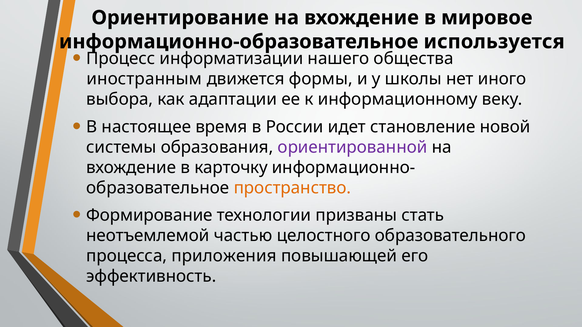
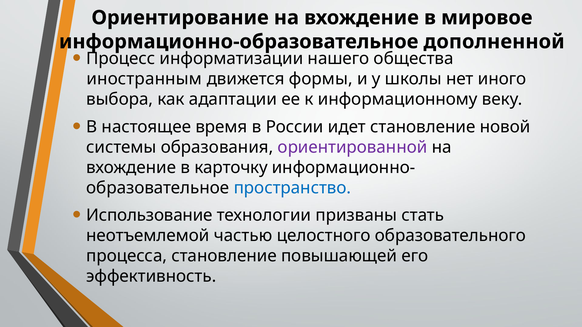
используется: используется -> дополненной (494, 42)
пространство colour: orange -> blue (292, 188)
Формирование: Формирование -> Использование (149, 215)
процесса приложения: приложения -> становление (224, 256)
